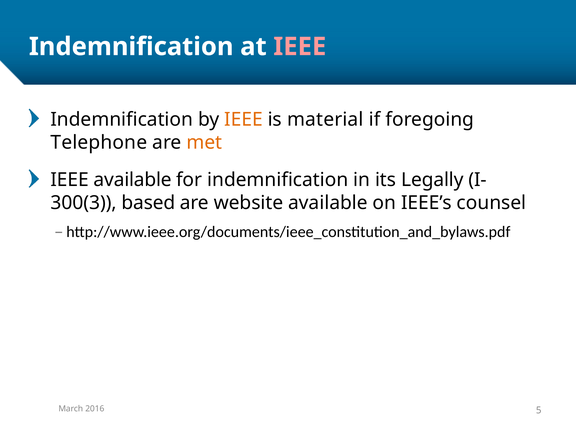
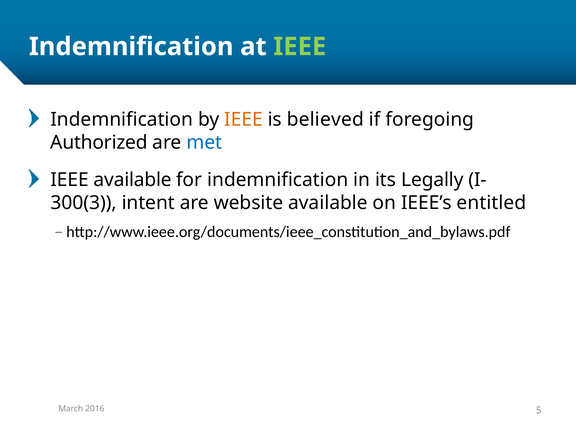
IEEE colour: pink -> light green (300, 47)
material: material -> believed (325, 119)
Telephone: Telephone -> Authorized (99, 142)
met colour: orange -> blue (204, 142)
based: based -> intent (148, 203)
counsel: counsel -> entitled (491, 203)
